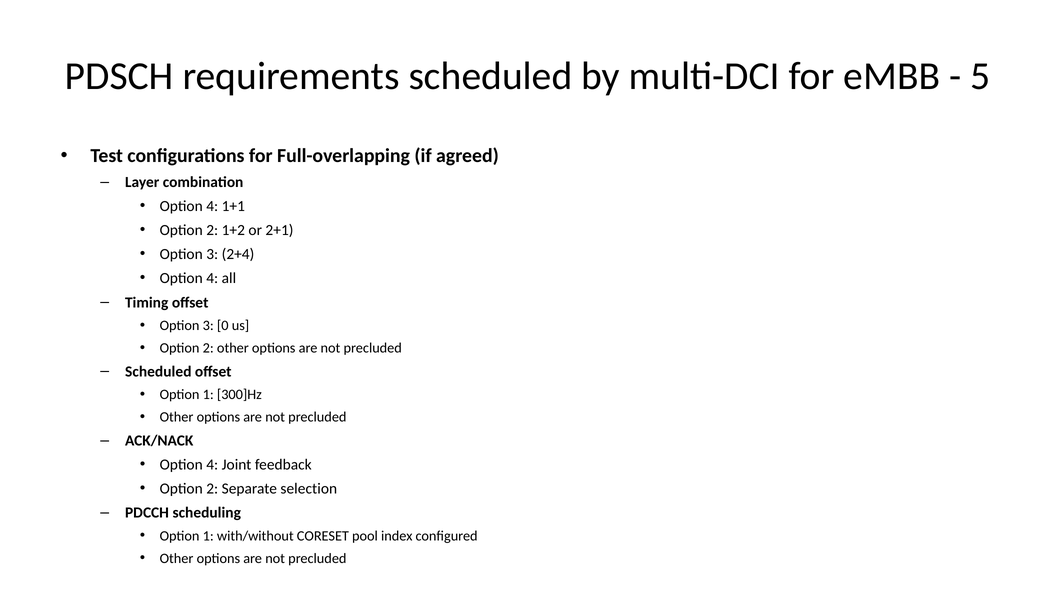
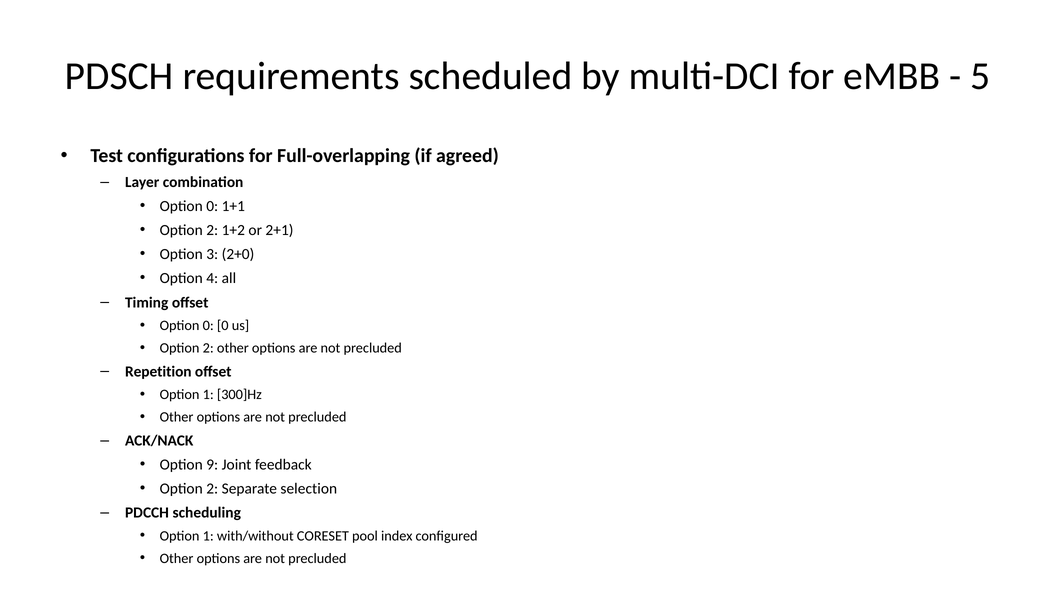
4: 4 -> 0 (212, 206)
2+4: 2+4 -> 2+0 (238, 254)
3: 3 -> 0 (208, 325)
Scheduled: Scheduled -> Repetition (158, 372)
4: 4 -> 9 (212, 465)
